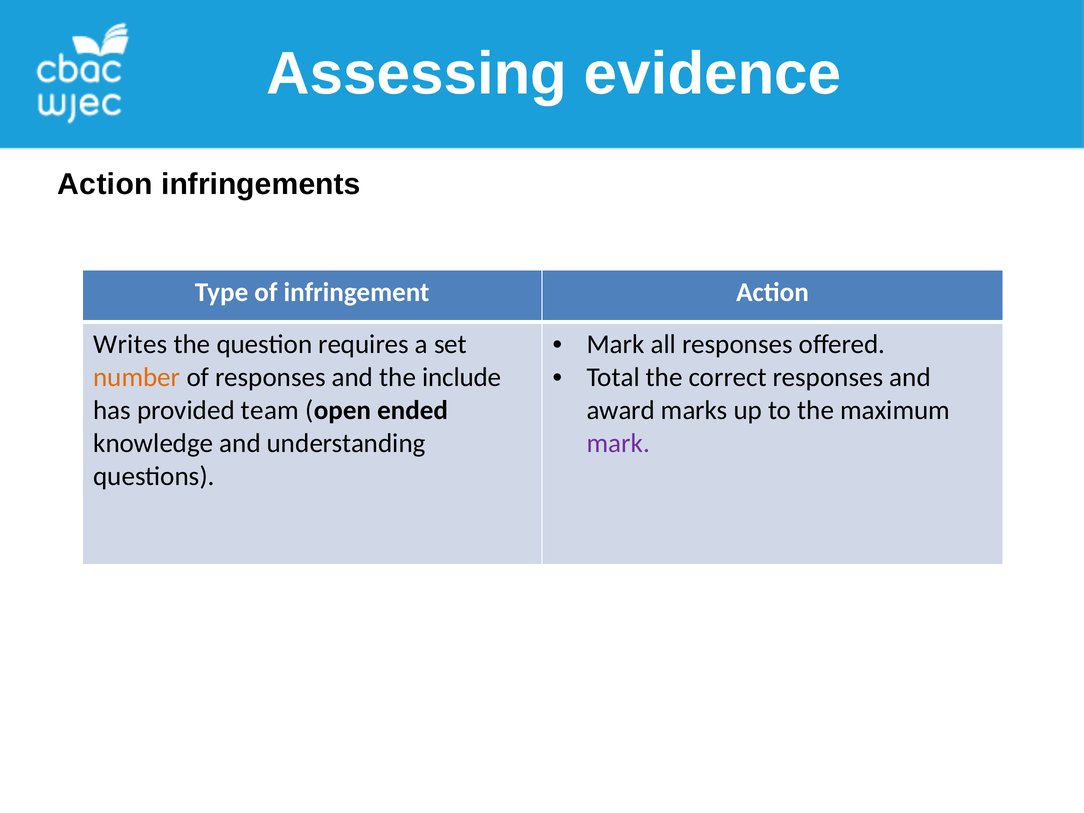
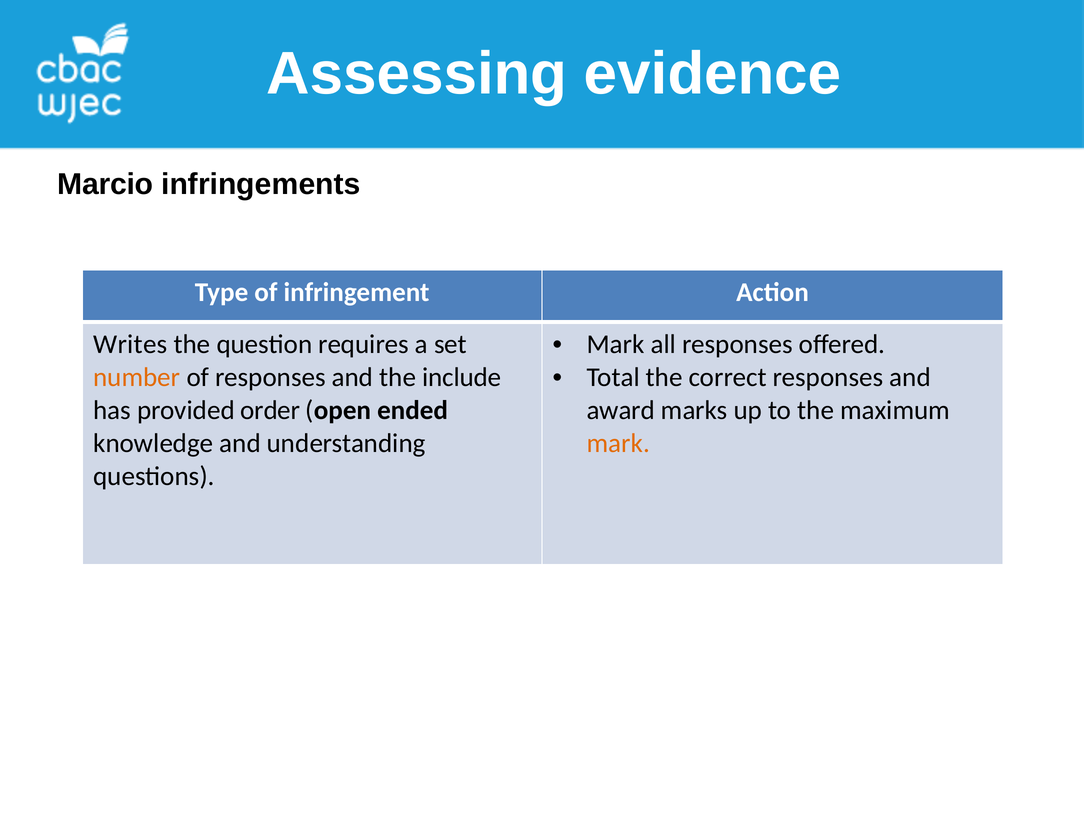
Action: Action -> Marcio (105, 184)
team: team -> order (270, 410)
mark colour: purple -> orange (618, 443)
